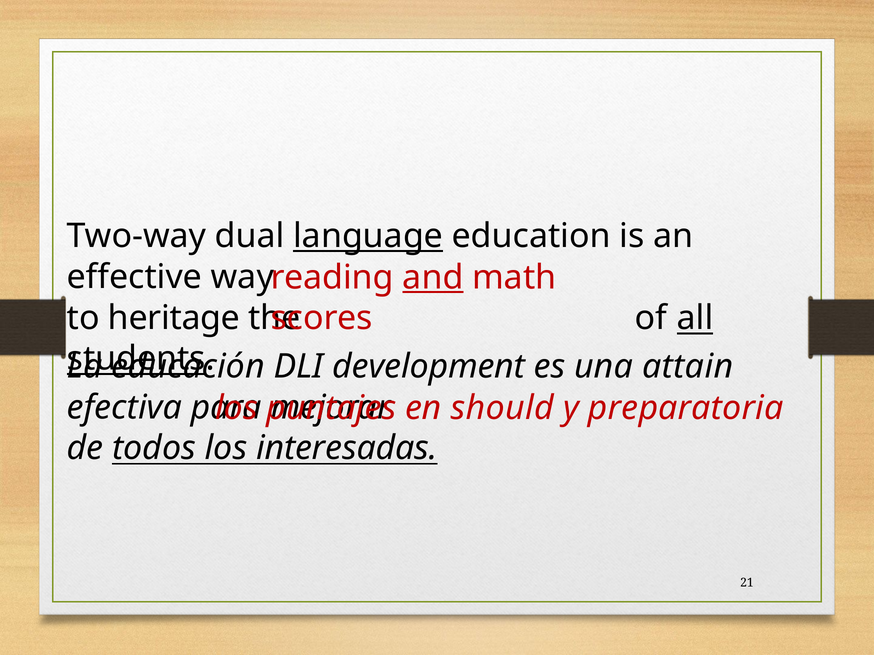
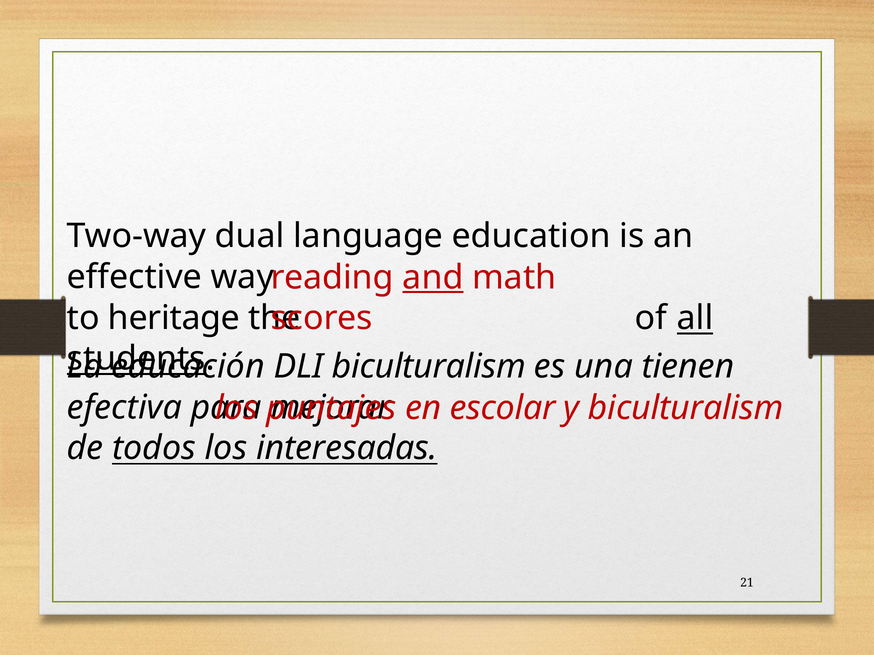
language underline: present -> none (368, 236)
DLI development: development -> biculturalism (429, 367)
attain: attain -> tienen (688, 367)
should: should -> escolar (503, 408)
y preparatoria: preparatoria -> biculturalism (686, 408)
